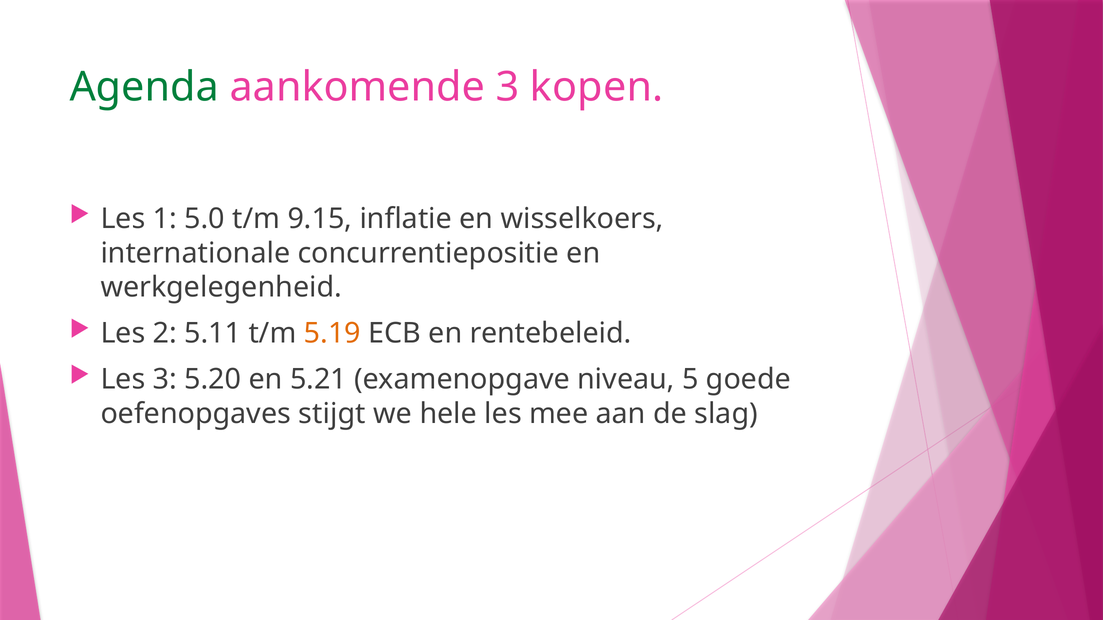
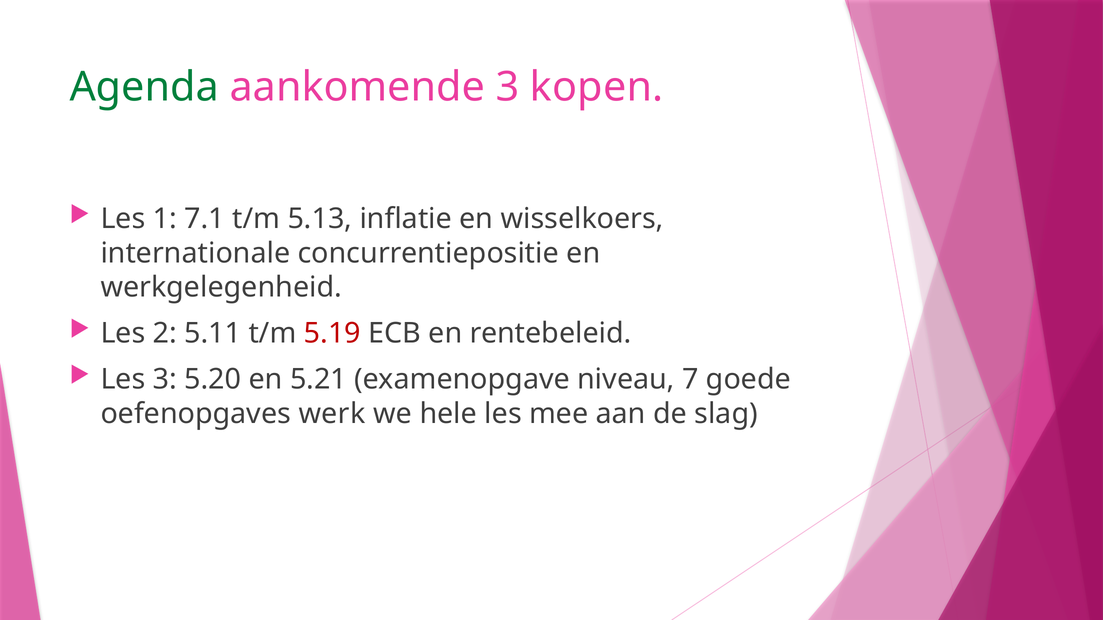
5.0: 5.0 -> 7.1 (205, 219)
9.15: 9.15 -> 5.13 (320, 219)
5.19 colour: orange -> red (332, 334)
5: 5 -> 7 (690, 380)
stijgt: stijgt -> werk (332, 414)
